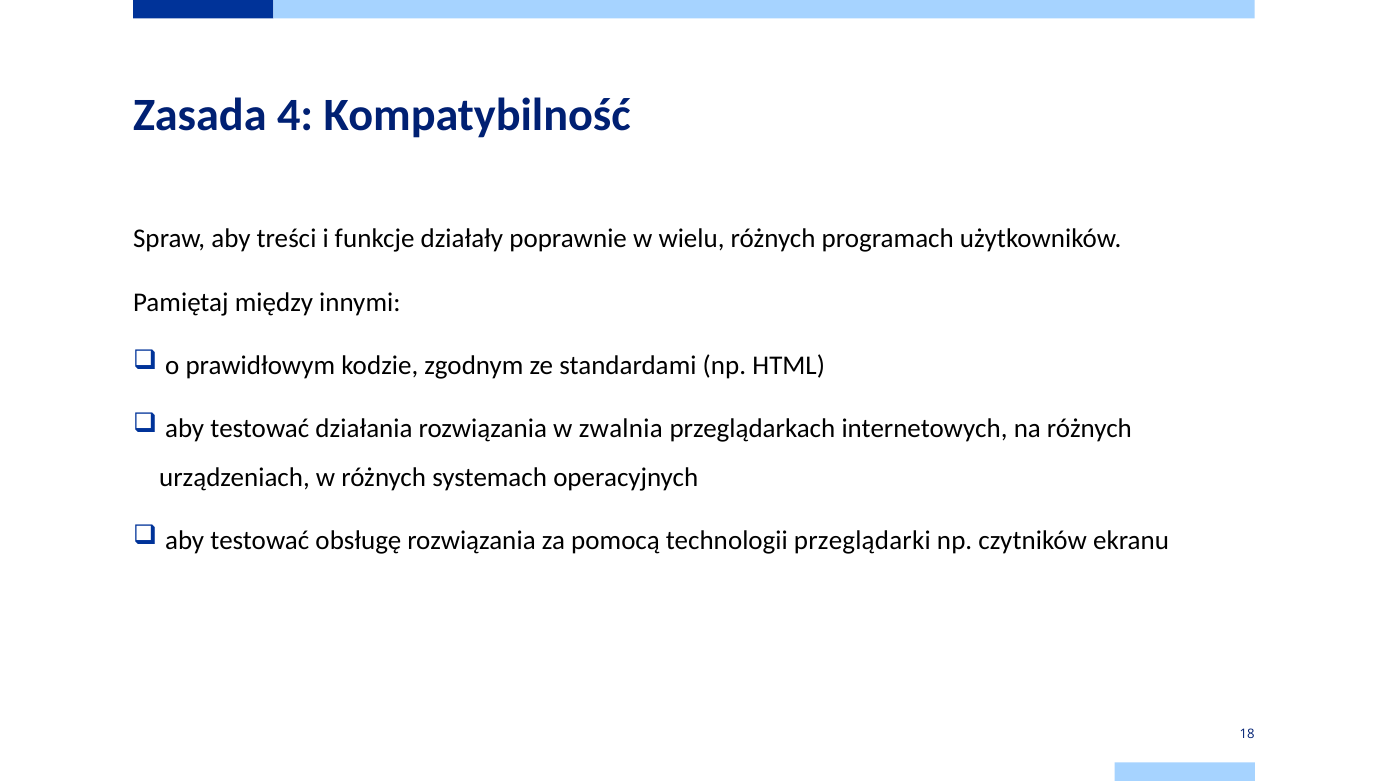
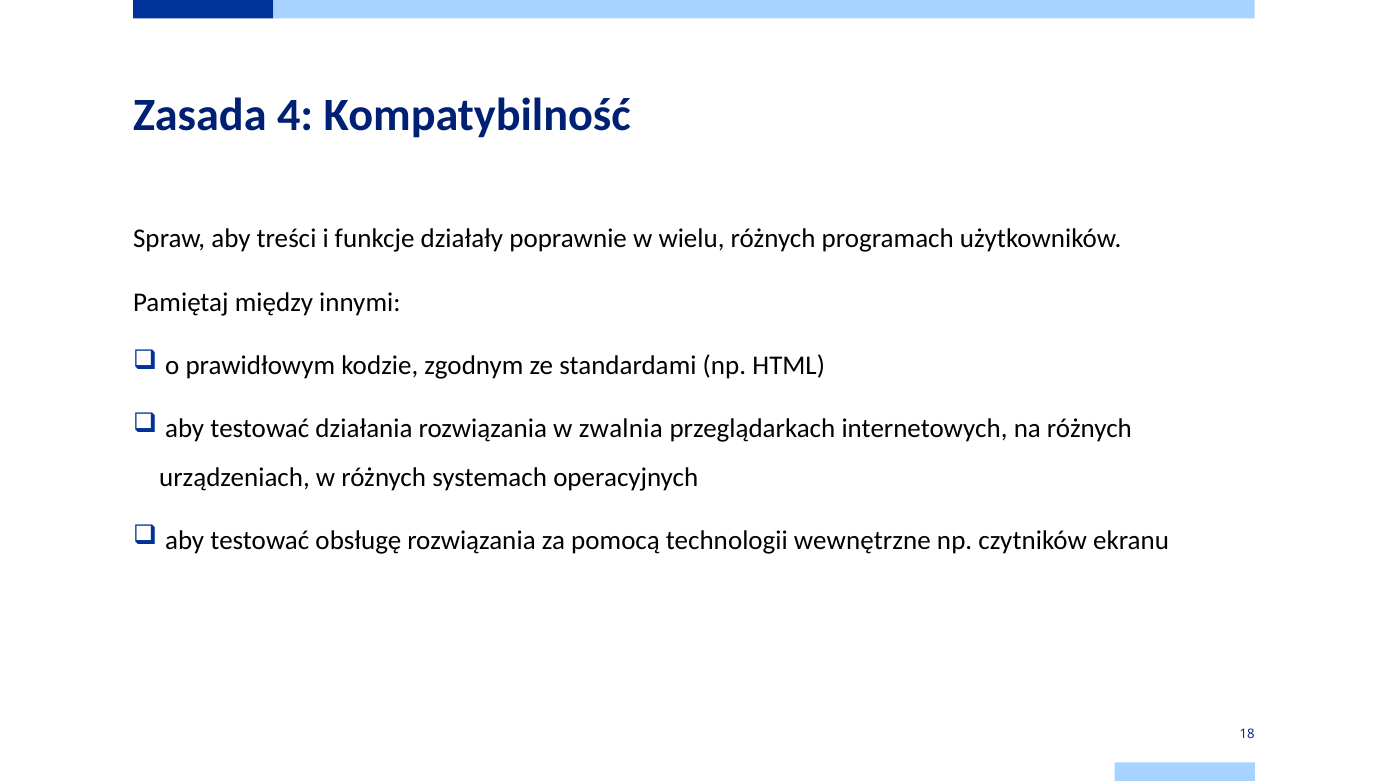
przeglądarki: przeglądarki -> wewnętrzne (862, 540)
